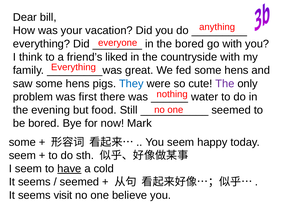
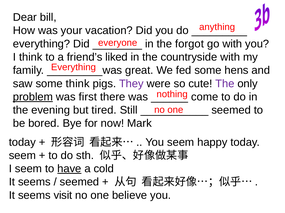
the bored: bored -> forgot (190, 44)
saw some hens: hens -> think (78, 84)
They colour: blue -> purple (131, 84)
problem underline: none -> present (33, 97)
water: water -> come (205, 97)
food: food -> tired (104, 110)
some: some -> today (22, 143)
